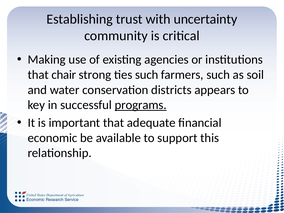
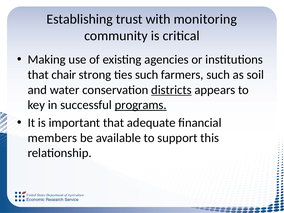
uncertainty: uncertainty -> monitoring (205, 19)
districts underline: none -> present (171, 90)
economic: economic -> members (52, 138)
